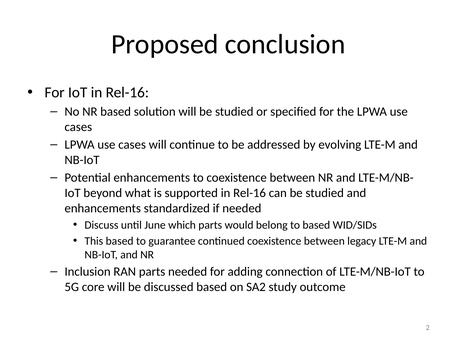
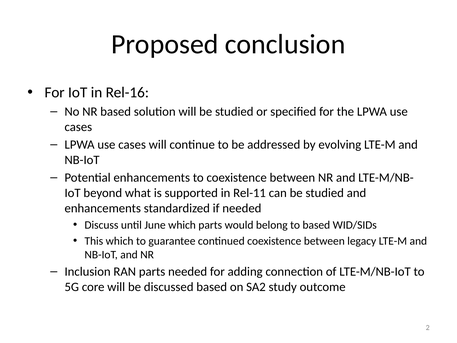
supported in Rel-16: Rel-16 -> Rel-11 (250, 193)
This based: based -> which (120, 241)
